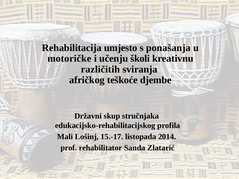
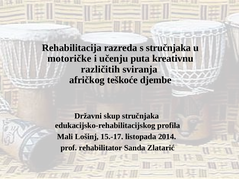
umjesto: umjesto -> razreda (121, 48)
s ponašanja: ponašanja -> stručnjaka (168, 48)
školi: školi -> puta (140, 59)
